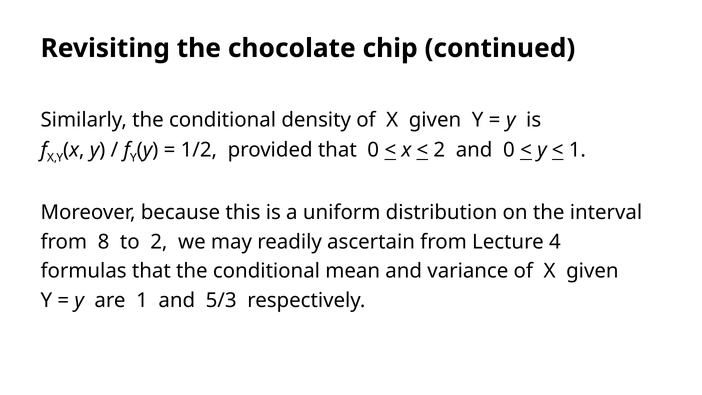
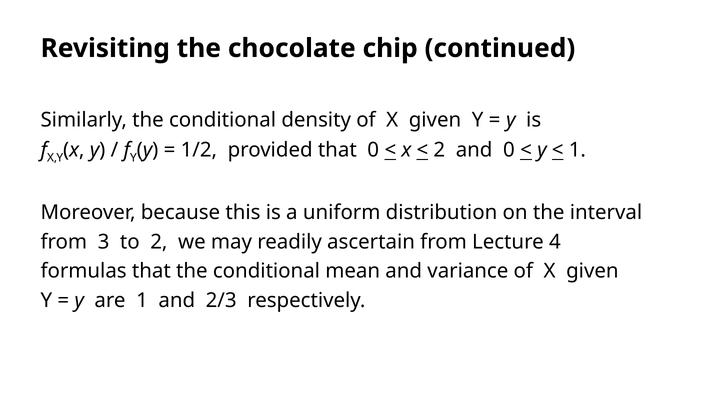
8: 8 -> 3 (103, 242)
5/3: 5/3 -> 2/3 (221, 300)
